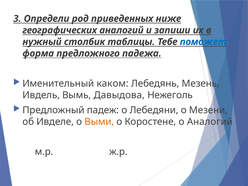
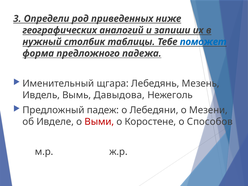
каком: каком -> щгара (113, 83)
Выми colour: orange -> red (99, 122)
о Аналогий: Аналогий -> Способов (210, 122)
